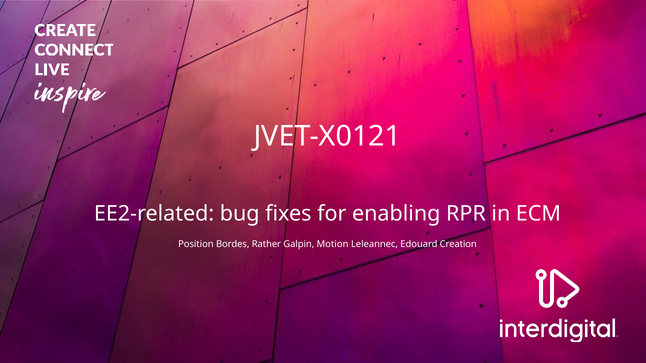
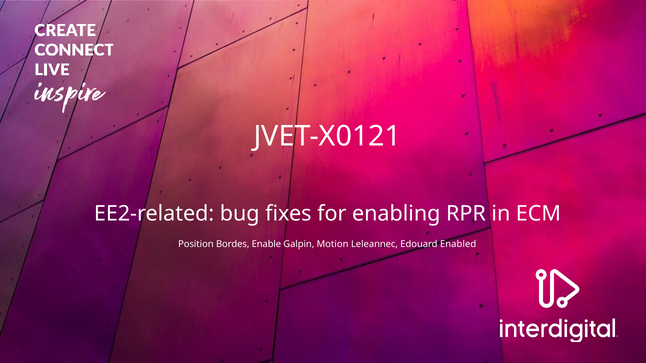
Rather: Rather -> Enable (266, 244)
Creation: Creation -> Enabled (458, 244)
